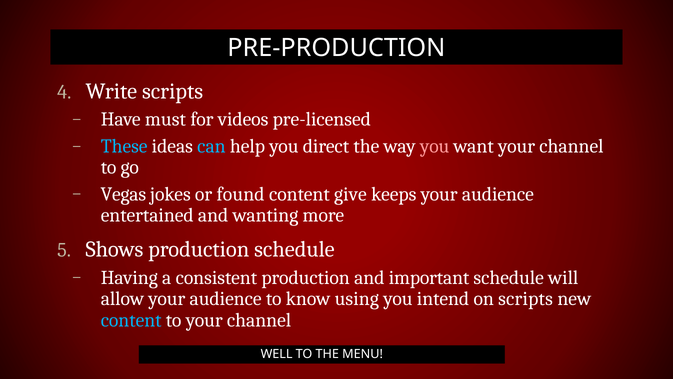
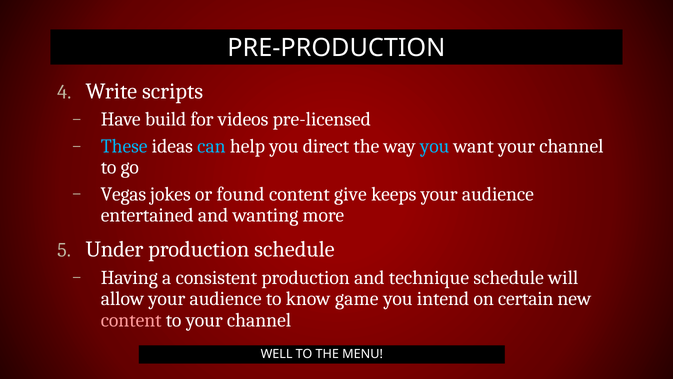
must: must -> build (166, 119)
you colour: pink -> light blue (435, 146)
Shows: Shows -> Under (114, 249)
important: important -> technique (429, 278)
using: using -> game (357, 299)
on scripts: scripts -> certain (526, 299)
content colour: light blue -> pink (131, 320)
